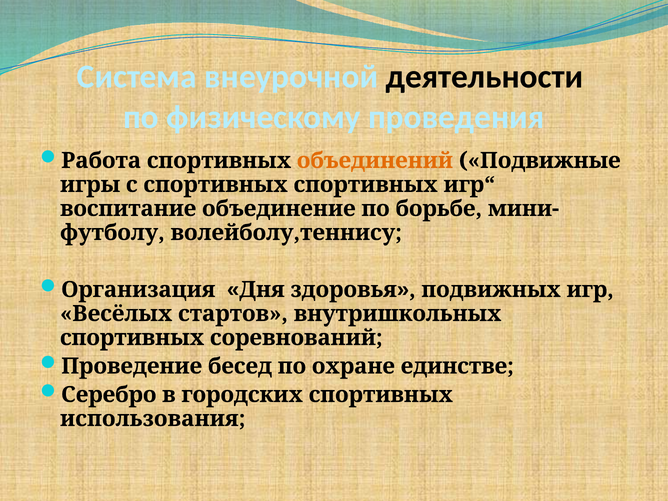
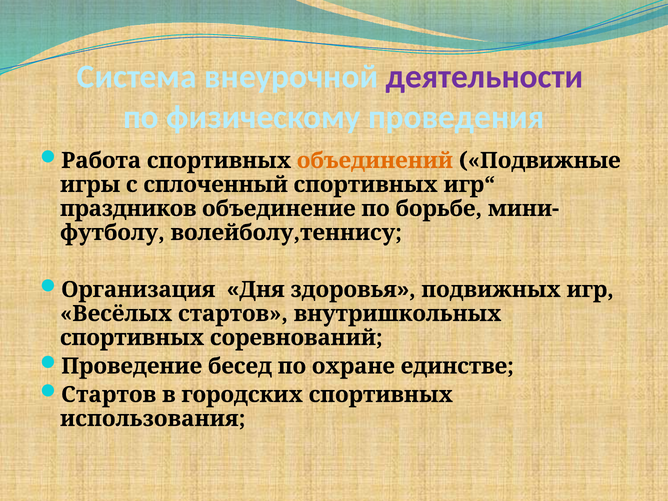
деятельности colour: black -> purple (484, 77)
с спортивных: спортивных -> сплоченный (216, 185)
воспитание: воспитание -> праздников (128, 209)
Серебро: Серебро -> Стартов (109, 395)
